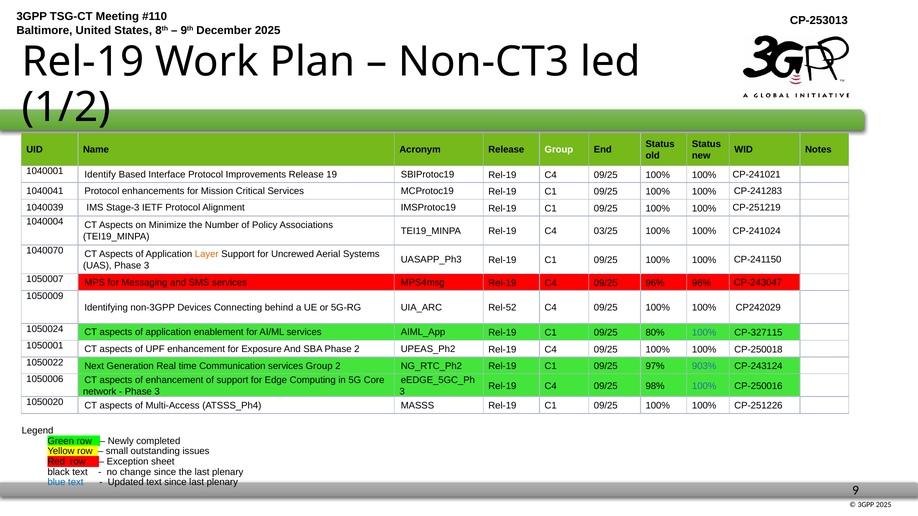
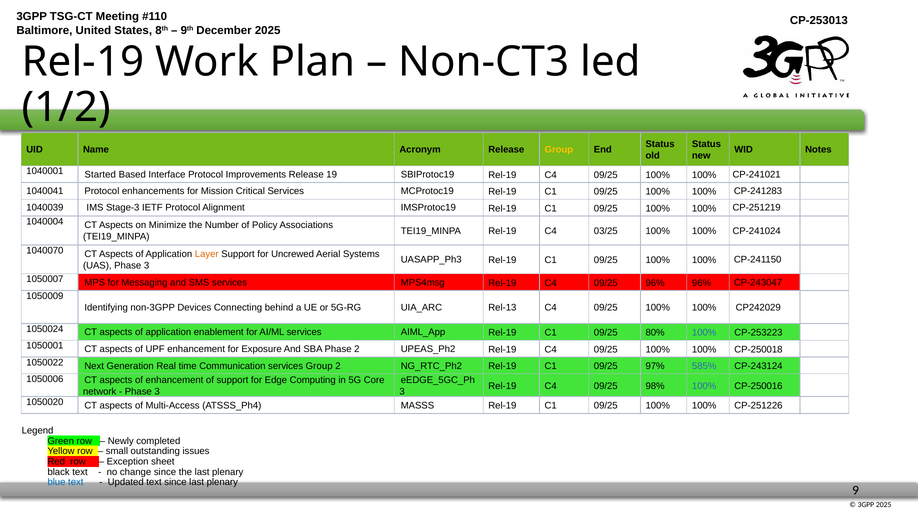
Group colour: white -> yellow (559, 150)
Identify: Identify -> Started (100, 175)
Rel-52: Rel-52 -> Rel-13 (502, 308)
CP-327115: CP-327115 -> CP-253223 (758, 333)
903%: 903% -> 585% (704, 366)
